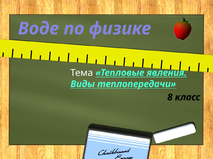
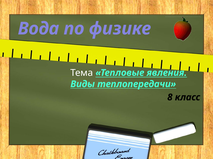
Воде: Воде -> Вода (38, 29)
